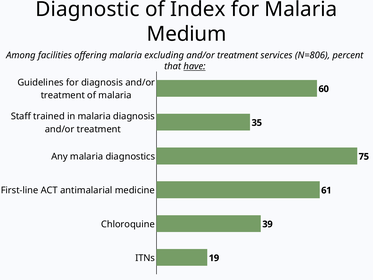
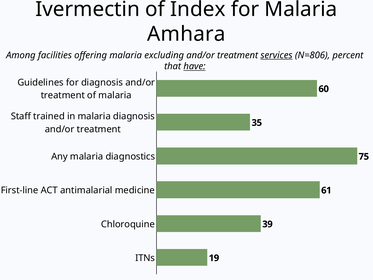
Diagnostic: Diagnostic -> Ivermectin (88, 9)
Medium: Medium -> Amhara (186, 34)
services underline: none -> present (277, 55)
